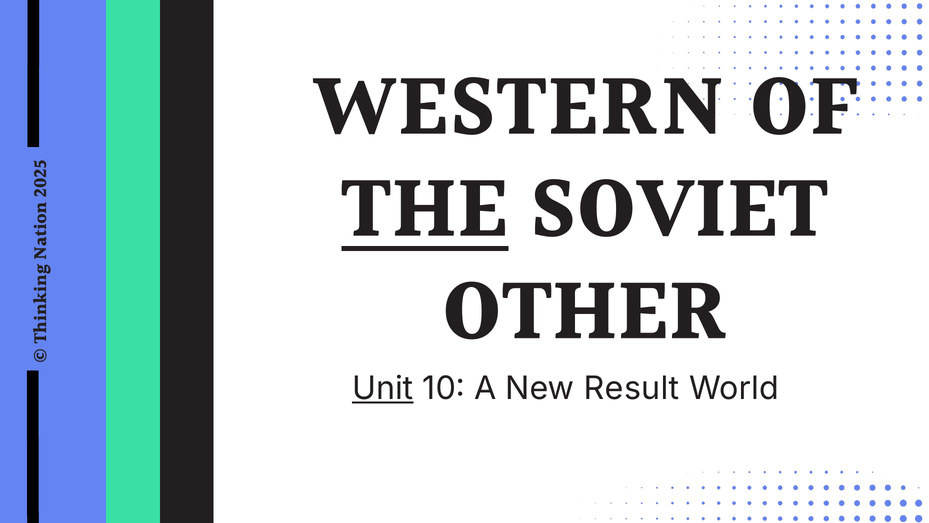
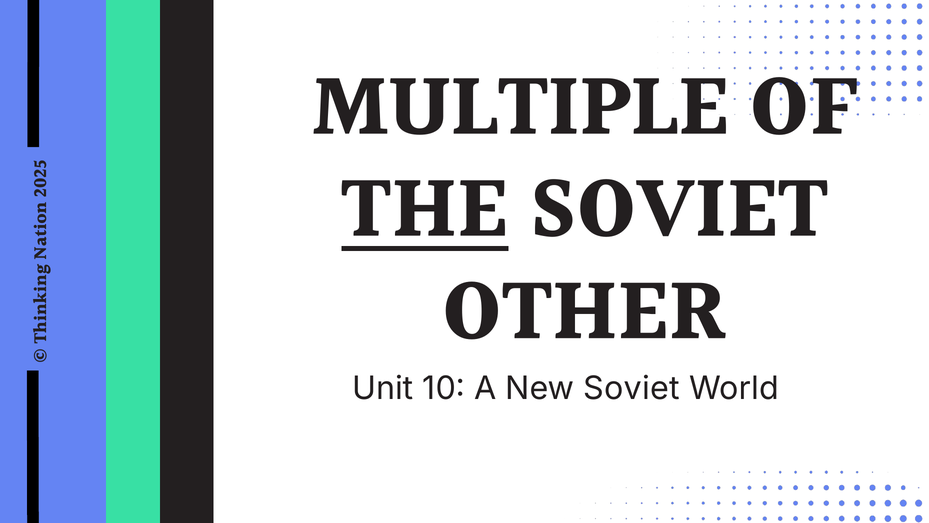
WESTERN: WESTERN -> MULTIPLE (520, 109)
Unit underline: present -> none (383, 388)
New Result: Result -> Soviet (632, 388)
